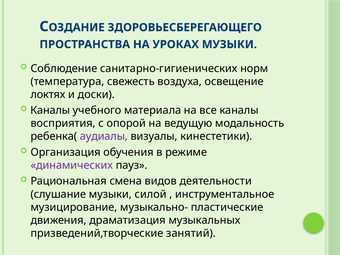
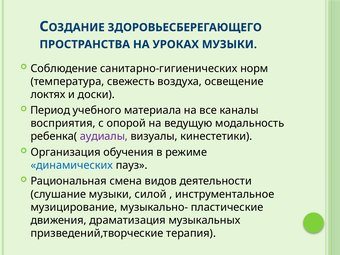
Каналы: Каналы -> Период (50, 110)
динамических colour: purple -> blue (72, 165)
занятий: занятий -> терапия (191, 233)
